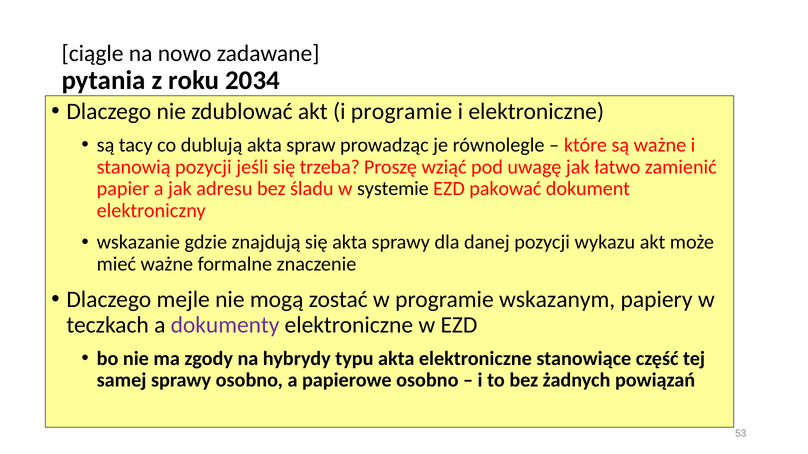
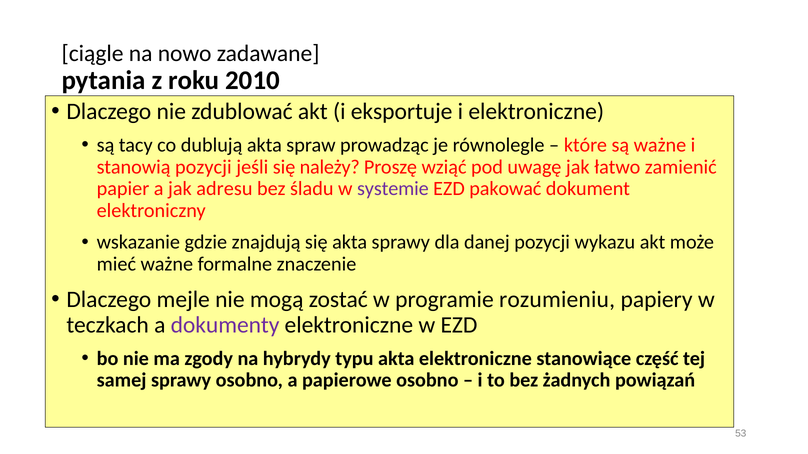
2034: 2034 -> 2010 (252, 81)
i programie: programie -> eksportuje (402, 112)
trzeba: trzeba -> należy (330, 167)
systemie colour: black -> purple (393, 189)
wskazanym: wskazanym -> rozumieniu (557, 300)
